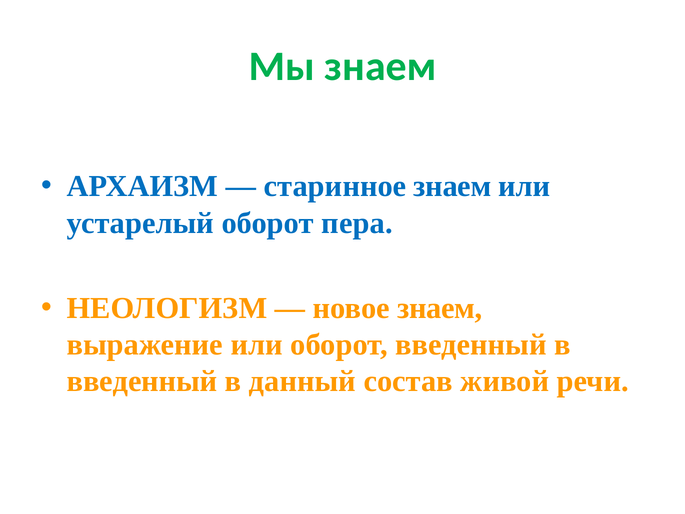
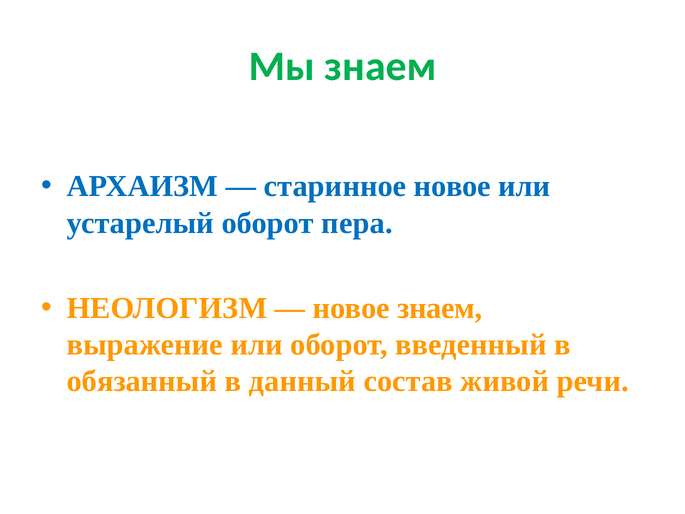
старинное знаем: знаем -> новое (452, 186)
введенный: введенный -> обязанный (142, 381)
